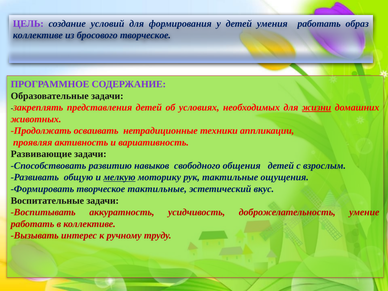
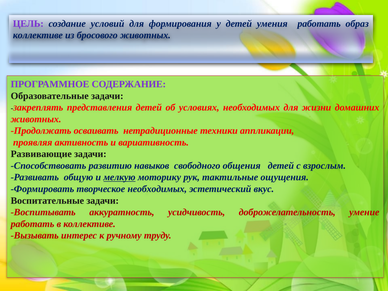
бросового творческое: творческое -> животных (145, 35)
жизни underline: present -> none (317, 107)
творческое тактильные: тактильные -> необходимых (157, 189)
